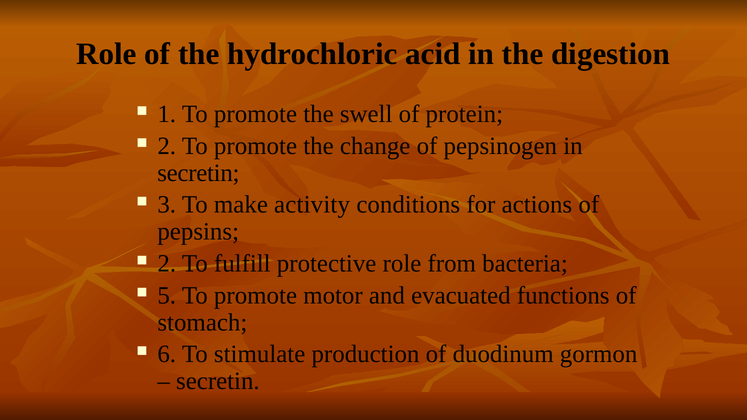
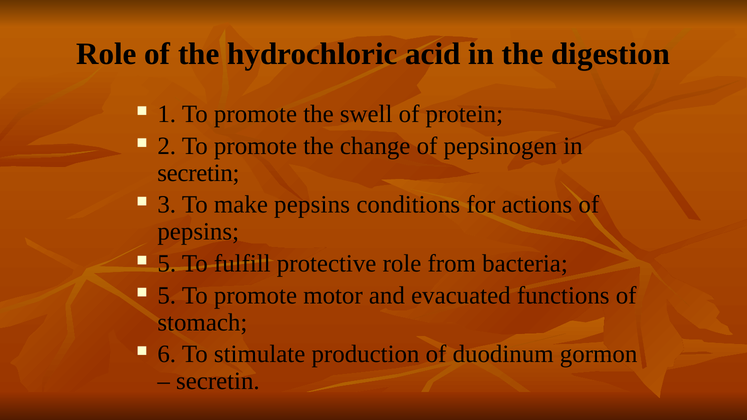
make activity: activity -> pepsins (312, 205)
2: 2 -> 5 (167, 264)
